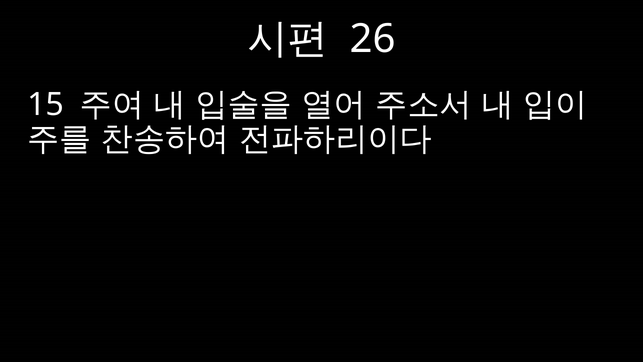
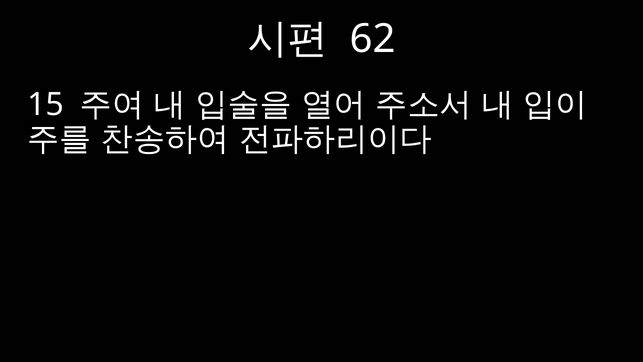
26: 26 -> 62 (373, 39)
